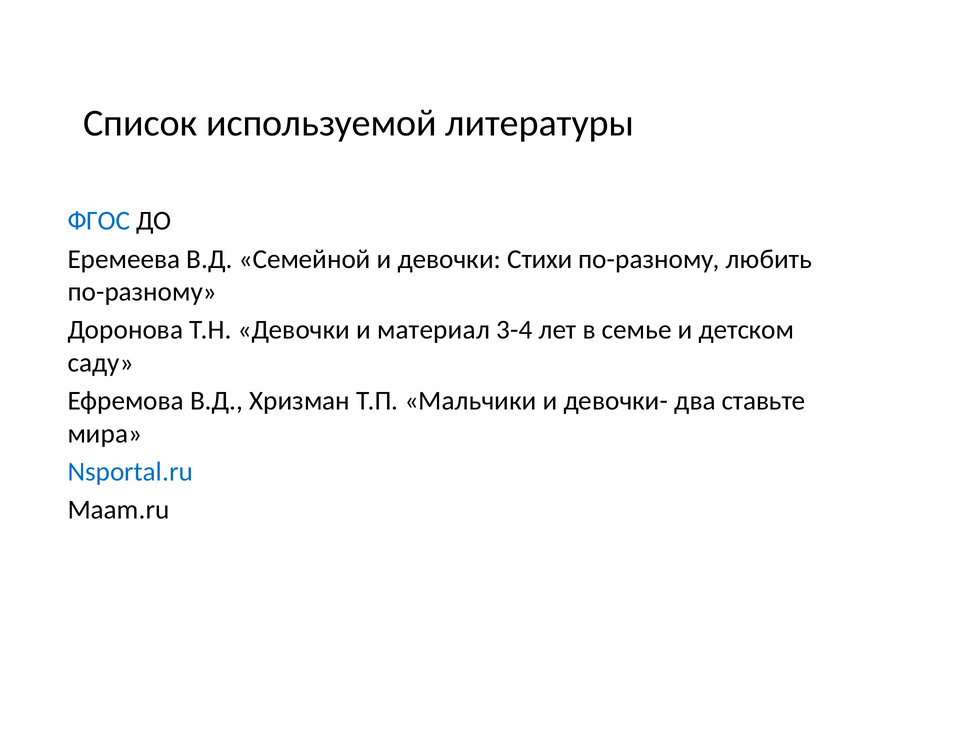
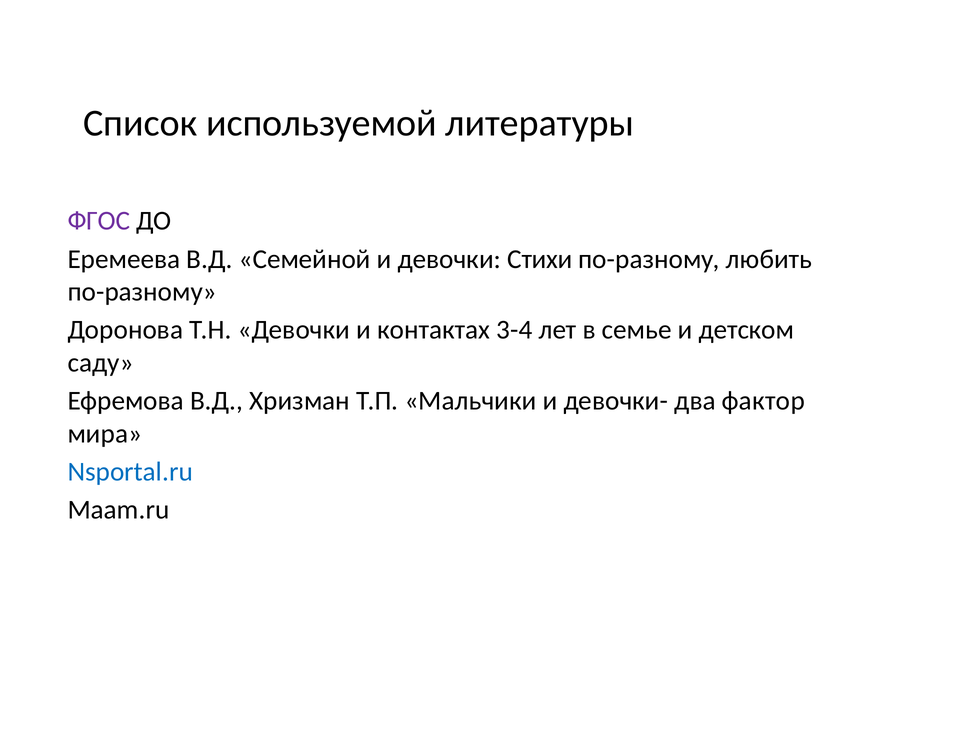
ФГОС colour: blue -> purple (99, 221)
материал: материал -> контактах (434, 330)
ставьте: ставьте -> фактор (763, 401)
